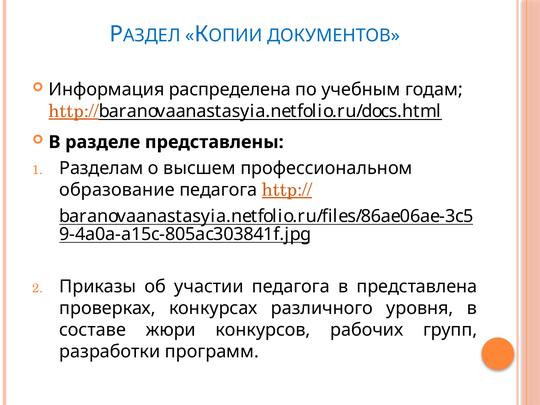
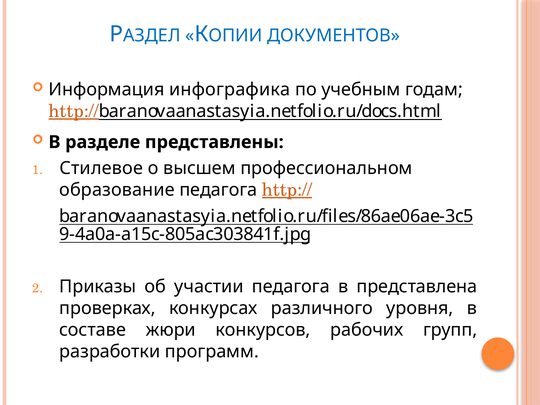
распределена: распределена -> инфографика (230, 90)
Разделам: Разделам -> Стилевое (101, 168)
